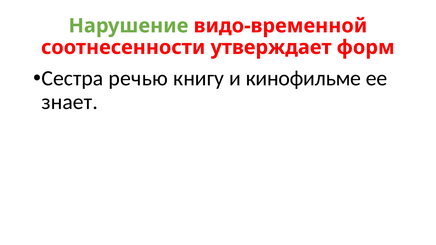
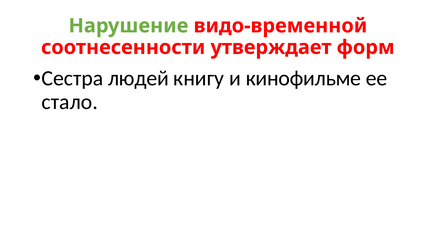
речью: речью -> людей (138, 79)
знает: знает -> стало (70, 102)
